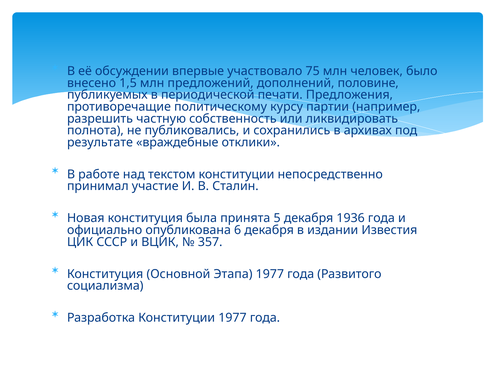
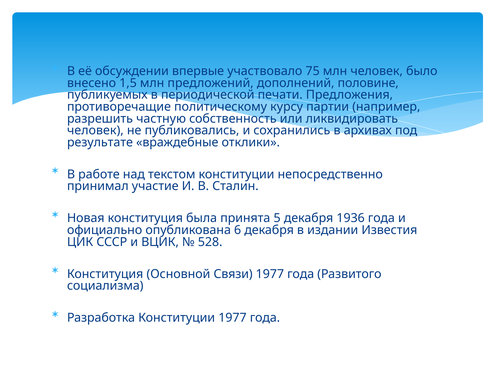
полнота: полнота -> человек (95, 131)
357: 357 -> 528 (210, 242)
Этапа: Этапа -> Связи (233, 274)
